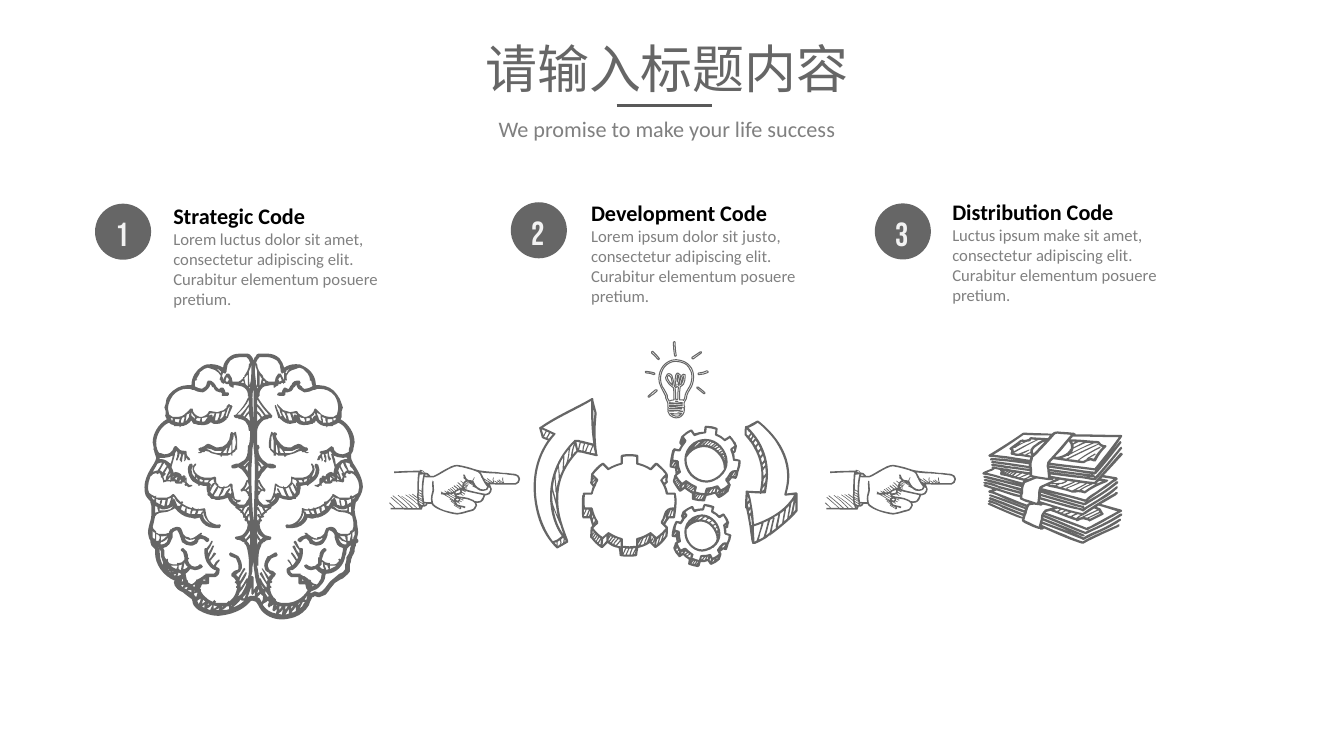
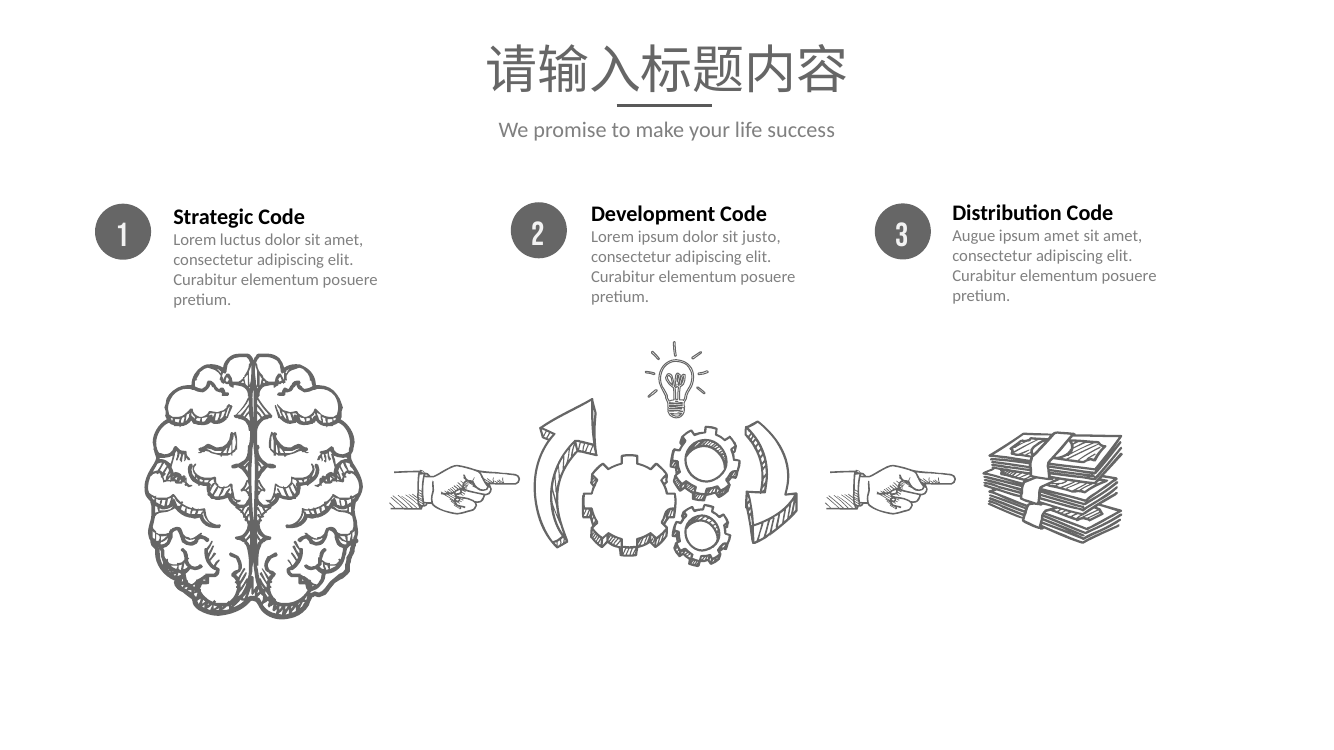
Luctus: Luctus -> Augue (974, 237)
ipsum make: make -> amet (1062, 237)
